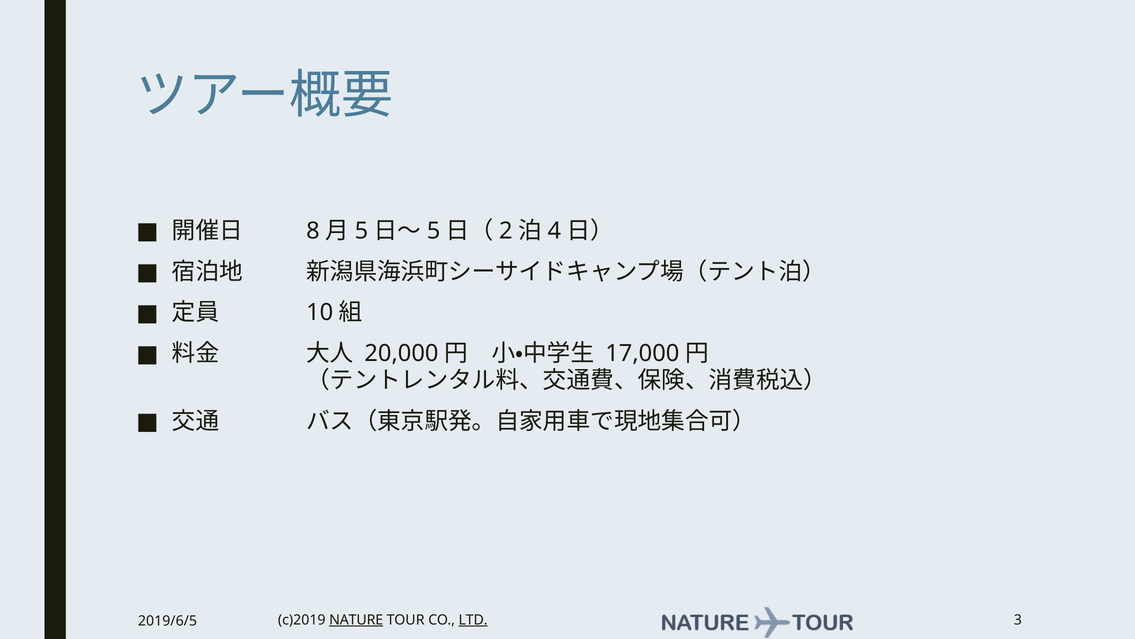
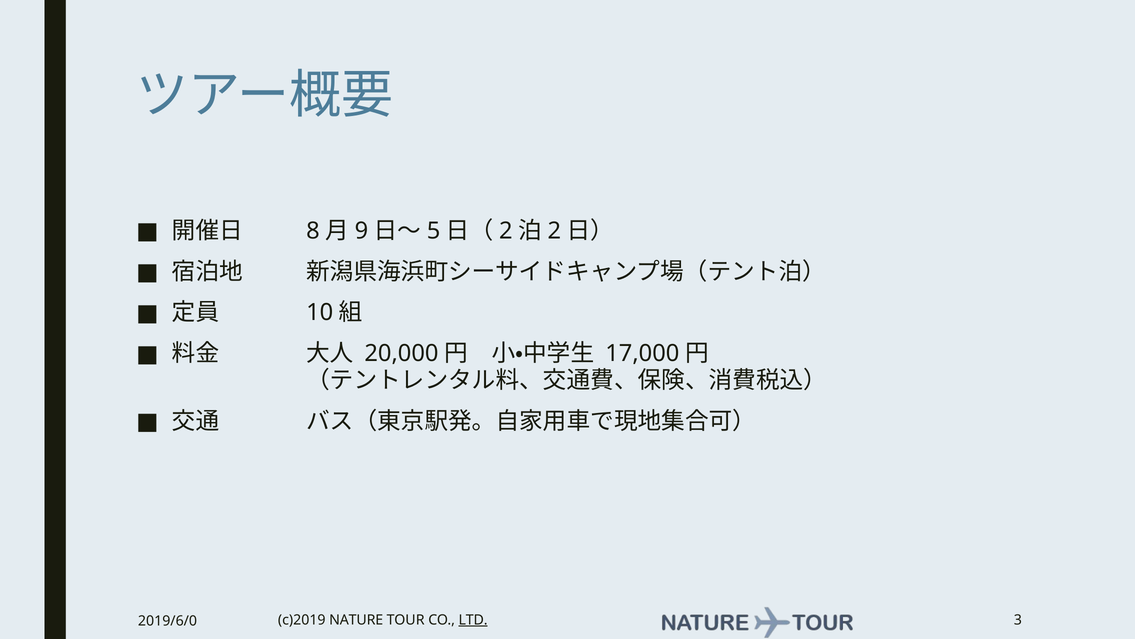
5: 5 -> 9 (361, 231)
4: 4 -> 2 (554, 231)
NATURE underline: present -> none (356, 619)
2019/6/5: 2019/6/5 -> 2019/6/0 (168, 621)
